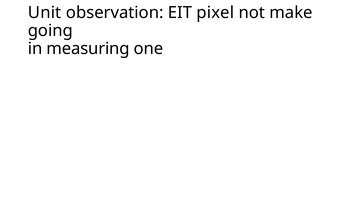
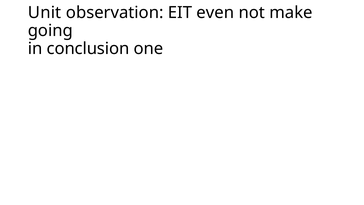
pixel: pixel -> even (215, 13)
measuring: measuring -> conclusion (88, 49)
